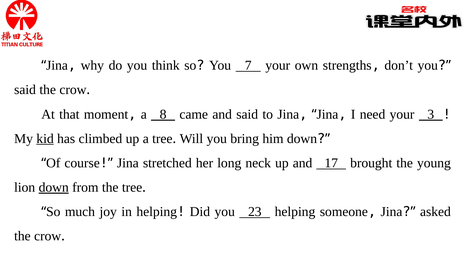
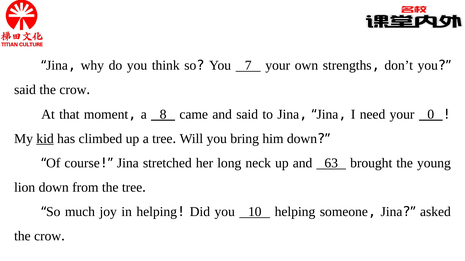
3: 3 -> 0 (431, 114)
17: 17 -> 63 (331, 163)
down underline: present -> none (54, 188)
23: 23 -> 10 (255, 212)
